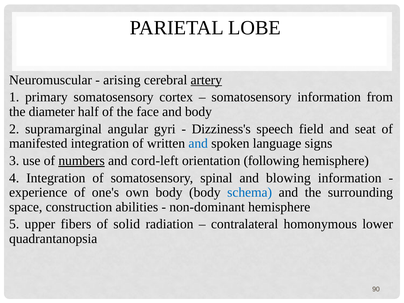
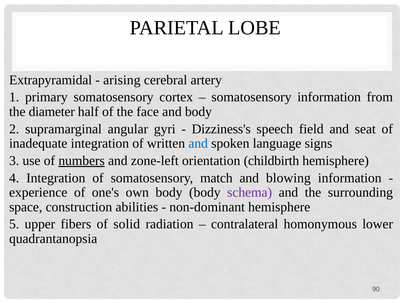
Neuromuscular: Neuromuscular -> Extrapyramidal (51, 80)
artery underline: present -> none (206, 80)
manifested: manifested -> inadequate (38, 143)
cord-left: cord-left -> zone-left (155, 161)
following: following -> childbirth (271, 161)
spinal: spinal -> match (216, 178)
schema colour: blue -> purple (250, 192)
